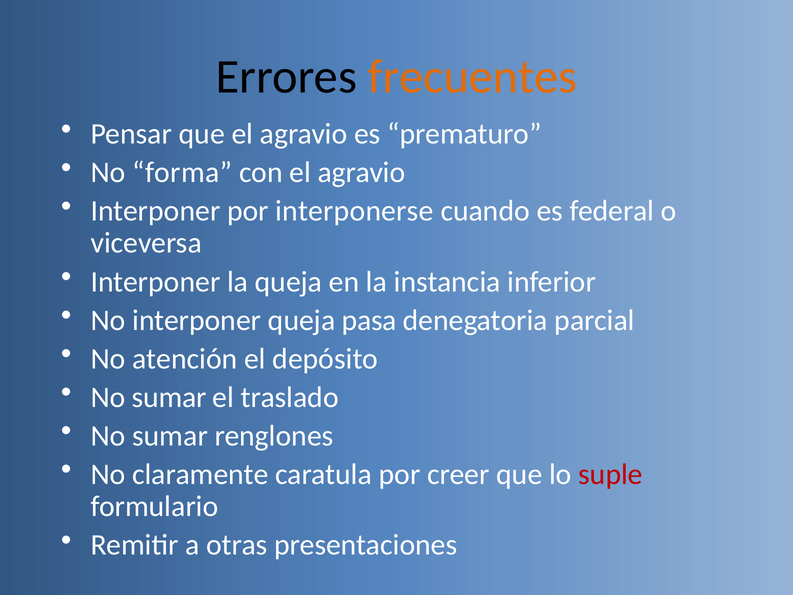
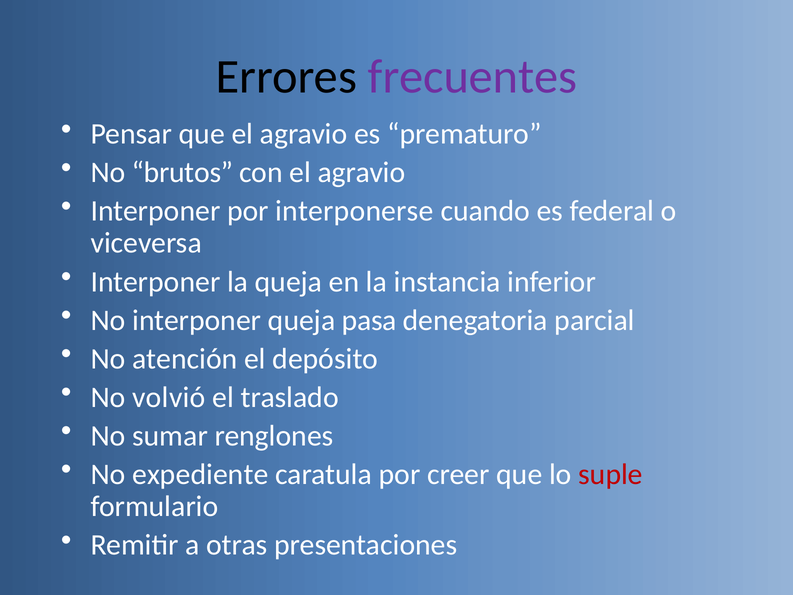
frecuentes colour: orange -> purple (473, 77)
forma: forma -> brutos (182, 172)
sumar: sumar -> volvió (169, 397)
claramente: claramente -> expediente (200, 474)
